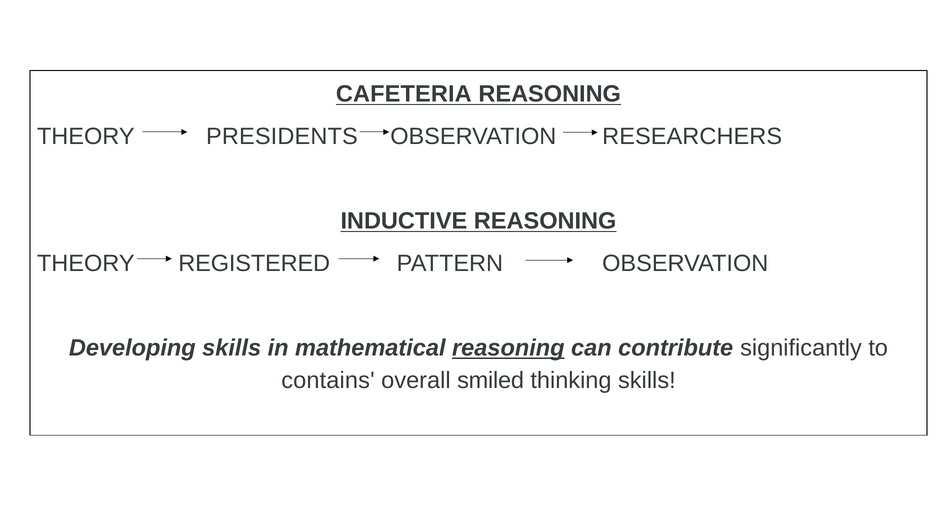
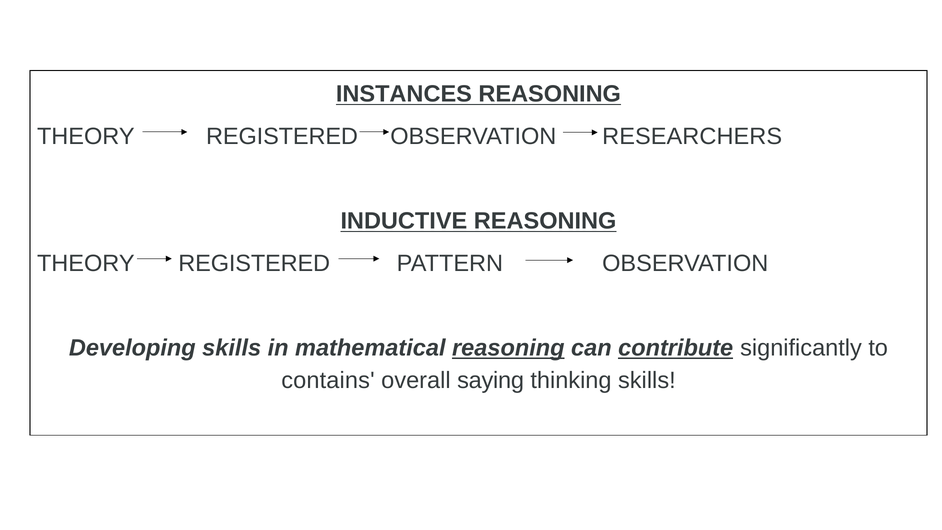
CAFETERIA: CAFETERIA -> INSTANCES (404, 94)
PRESIDENTS: PRESIDENTS -> REGISTERED (282, 136)
contribute underline: none -> present (676, 348)
smiled: smiled -> saying (491, 380)
